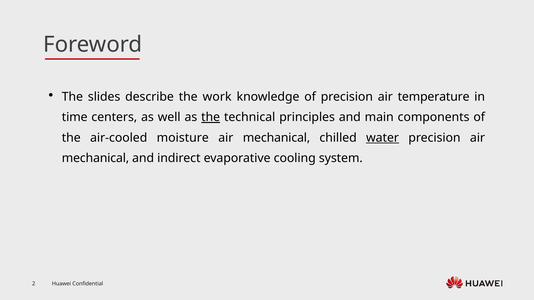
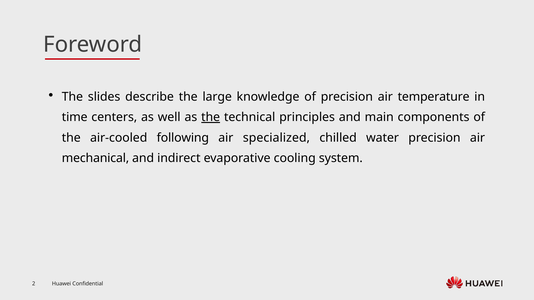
work: work -> large (217, 97)
moisture: moisture -> following (183, 138)
mechanical: mechanical -> specialized (276, 138)
water underline: present -> none (383, 138)
